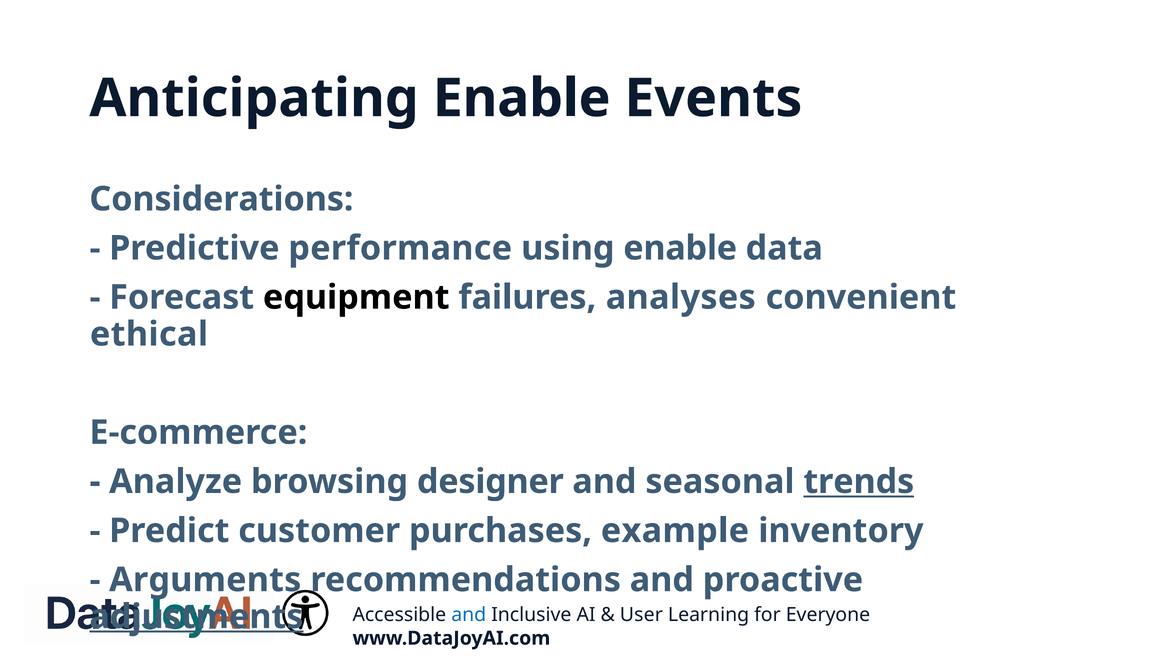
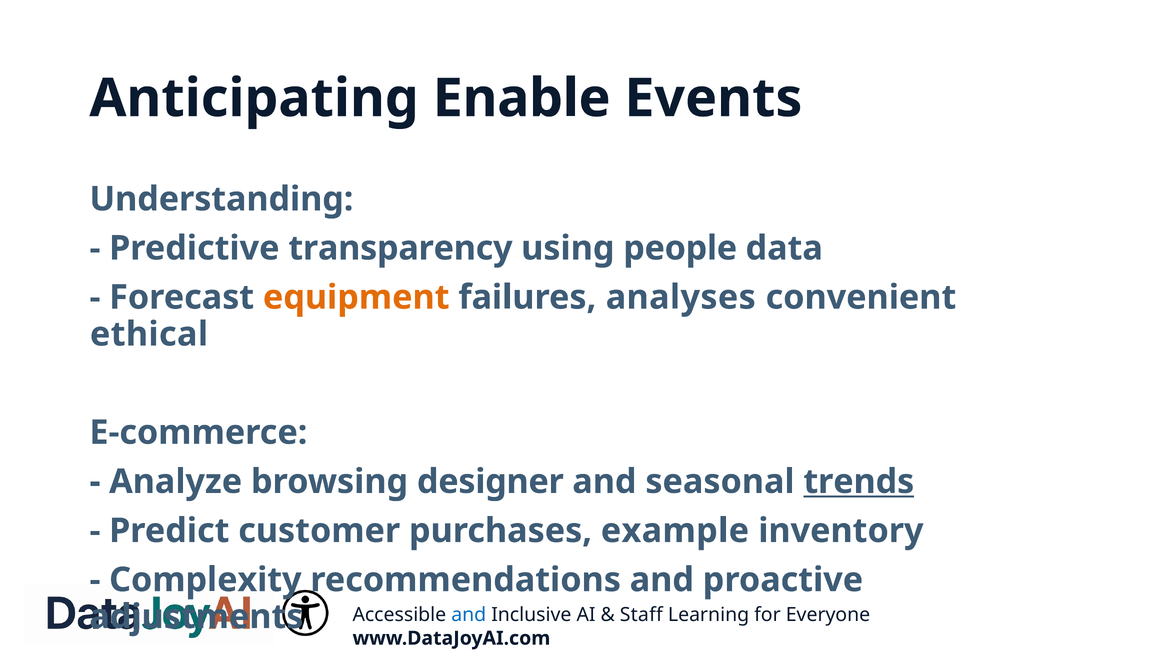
Considerations: Considerations -> Understanding (221, 199)
performance: performance -> transparency (400, 248)
using enable: enable -> people (680, 248)
equipment colour: black -> orange (356, 297)
Arguments: Arguments -> Complexity (205, 580)
User: User -> Staff (641, 615)
adjustments underline: present -> none (196, 617)
